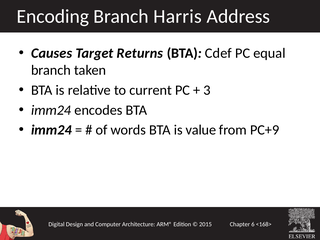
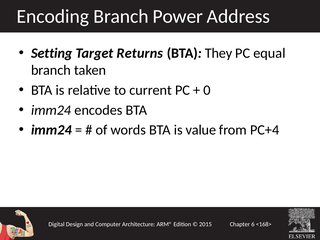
Harris: Harris -> Power (178, 16)
Causes: Causes -> Setting (52, 53)
Cdef: Cdef -> They (219, 53)
3: 3 -> 0 (207, 90)
PC+9: PC+9 -> PC+4 (265, 130)
